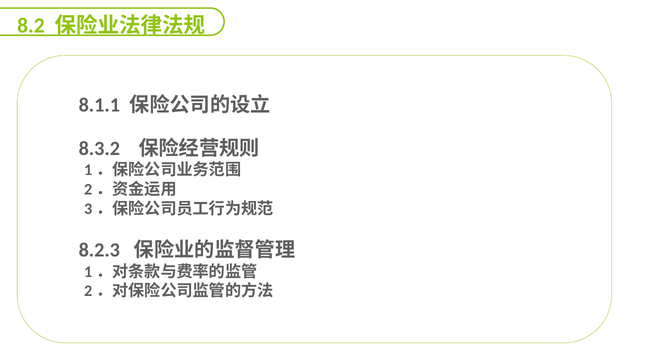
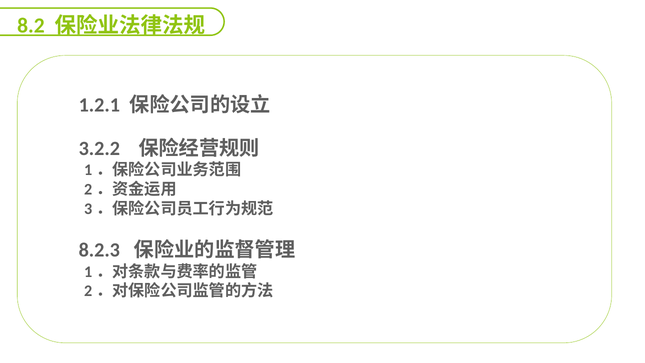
8.1.1: 8.1.1 -> 1.2.1 (99, 105)
8.3.2: 8.3.2 -> 3.2.2 (99, 148)
